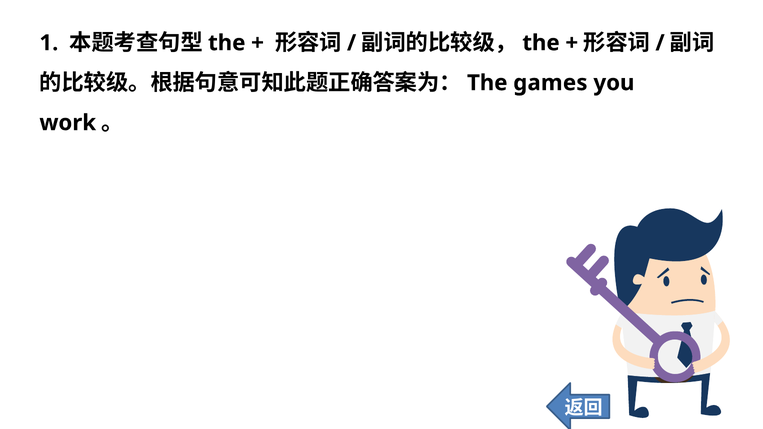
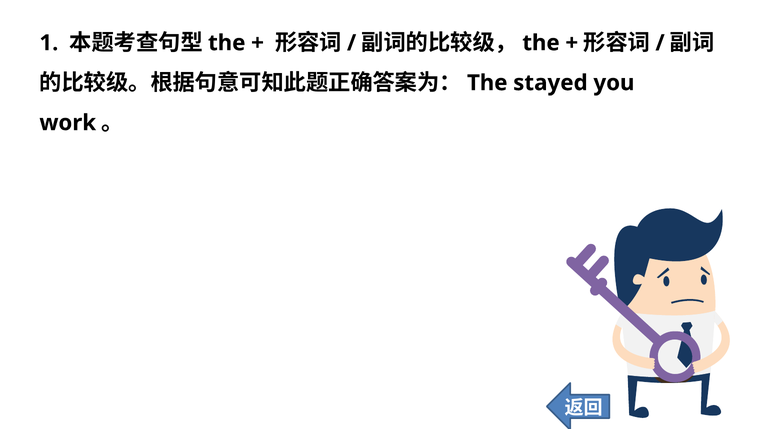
games: games -> stayed (550, 83)
